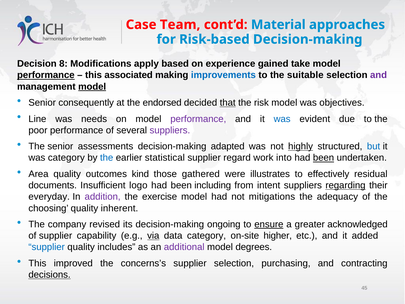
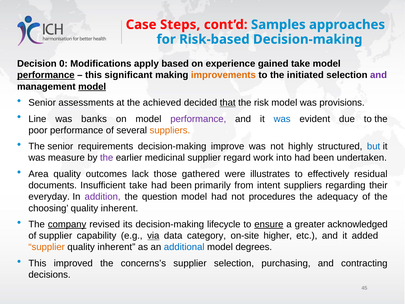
Team: Team -> Steps (180, 25)
Material: Material -> Samples (278, 25)
8: 8 -> 0 (63, 64)
associated: associated -> significant (129, 75)
improvements colour: blue -> orange (223, 75)
suitable: suitable -> initiated (305, 75)
consequently: consequently -> assessments (86, 103)
endorsed: endorsed -> achieved (162, 103)
objectives: objectives -> provisions (342, 103)
needs: needs -> banks (94, 119)
suppliers colour: purple -> orange (170, 130)
assessments: assessments -> requirements (106, 146)
adapted: adapted -> improve (228, 146)
highly underline: present -> none (301, 146)
was category: category -> measure (66, 158)
the colour: blue -> purple (107, 158)
statistical: statistical -> medicinal (165, 158)
been underline: present -> none (324, 158)
kind: kind -> lack (140, 174)
Insufficient logo: logo -> take (138, 185)
including: including -> primarily (213, 185)
regarding underline: present -> none (345, 185)
exercise: exercise -> question (160, 197)
mitigations: mitigations -> procedures (272, 197)
company underline: none -> present (67, 224)
ongoing: ongoing -> lifecycle (224, 224)
supplier colour: blue -> orange (47, 247)
includes: includes -> inherent (116, 247)
additional colour: purple -> blue (184, 247)
decisions underline: present -> none (50, 274)
